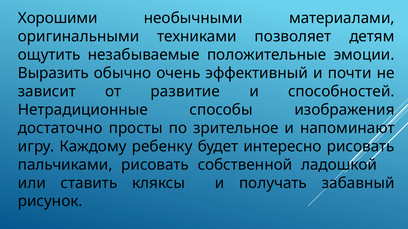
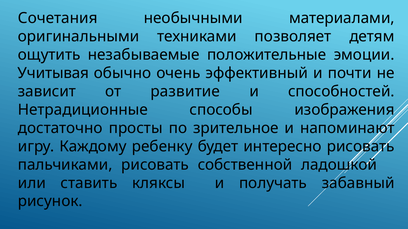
Хорошими: Хорошими -> Сочетания (58, 18)
Выразить: Выразить -> Учитывая (53, 73)
